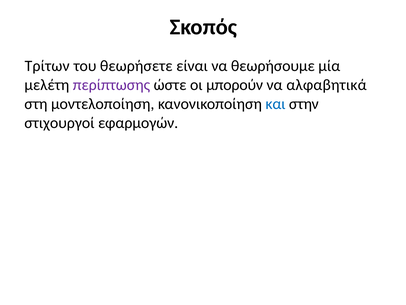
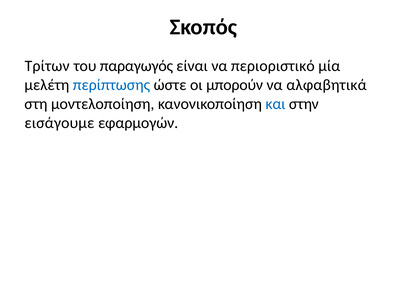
θεωρήσετε: θεωρήσετε -> παραγωγός (136, 66)
θεωρήσουμε: θεωρήσουμε -> περιοριστικό (273, 66)
περίπτωσης colour: purple -> blue (111, 85)
στιχουργοί: στιχουργοί -> εισάγουμε (59, 123)
